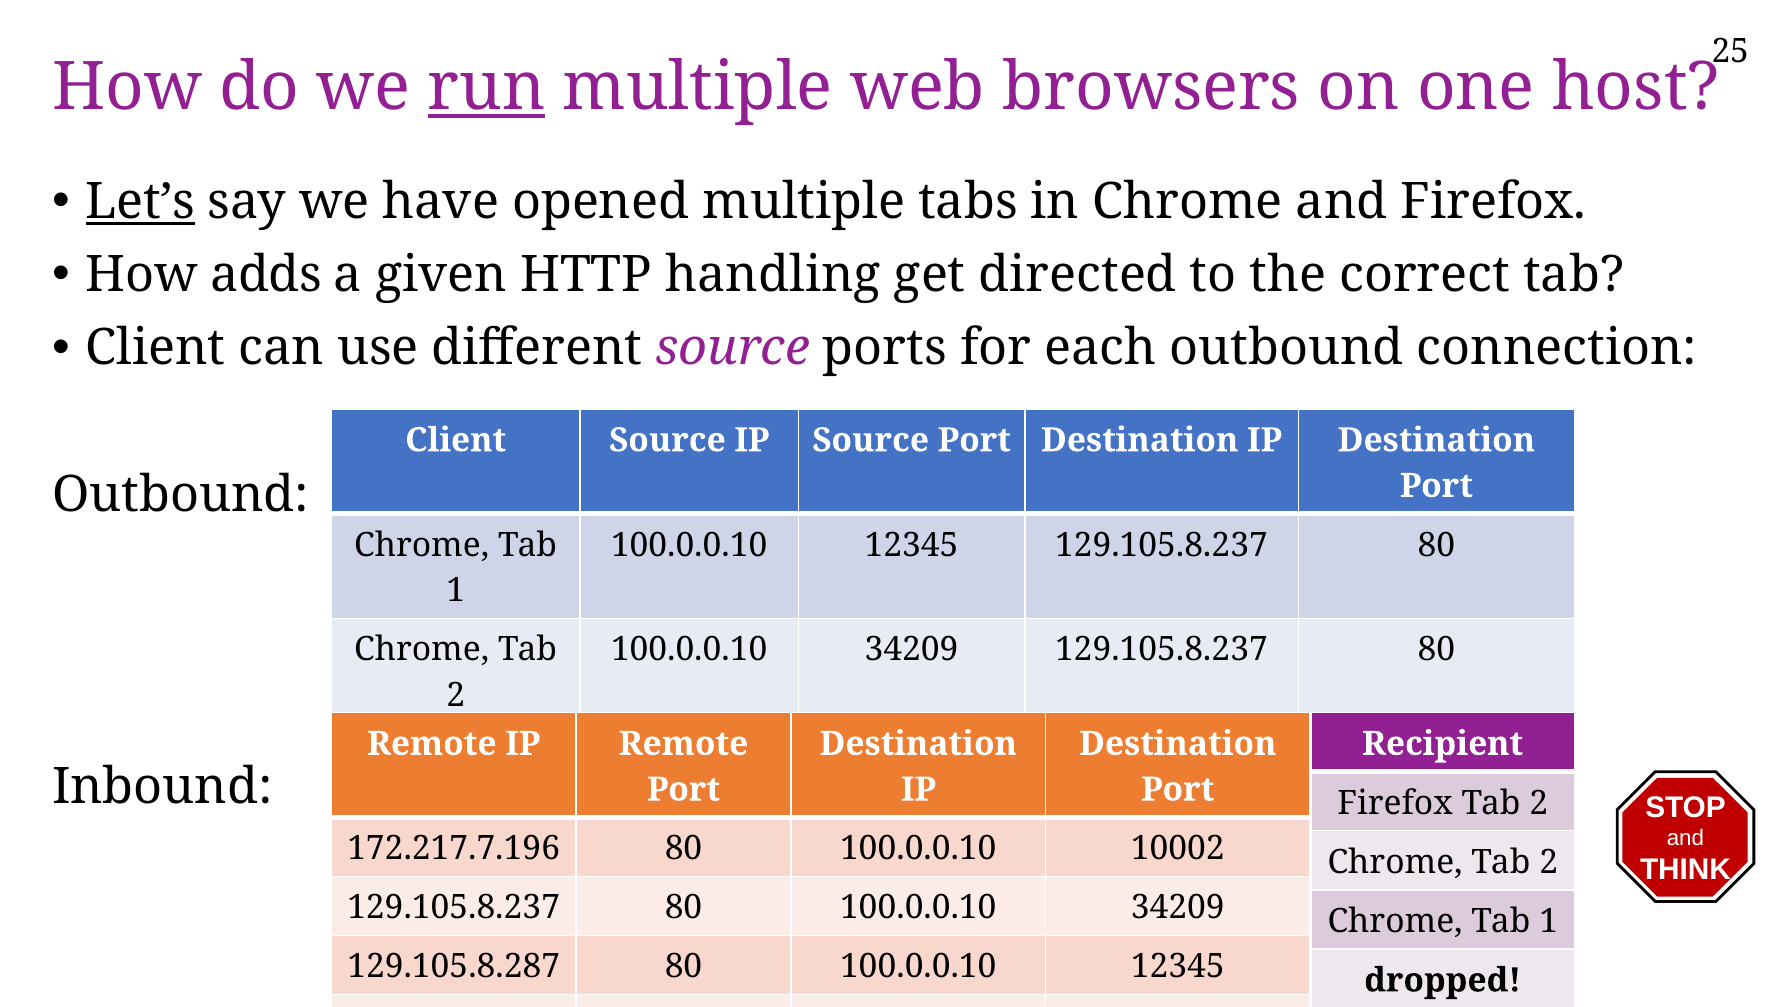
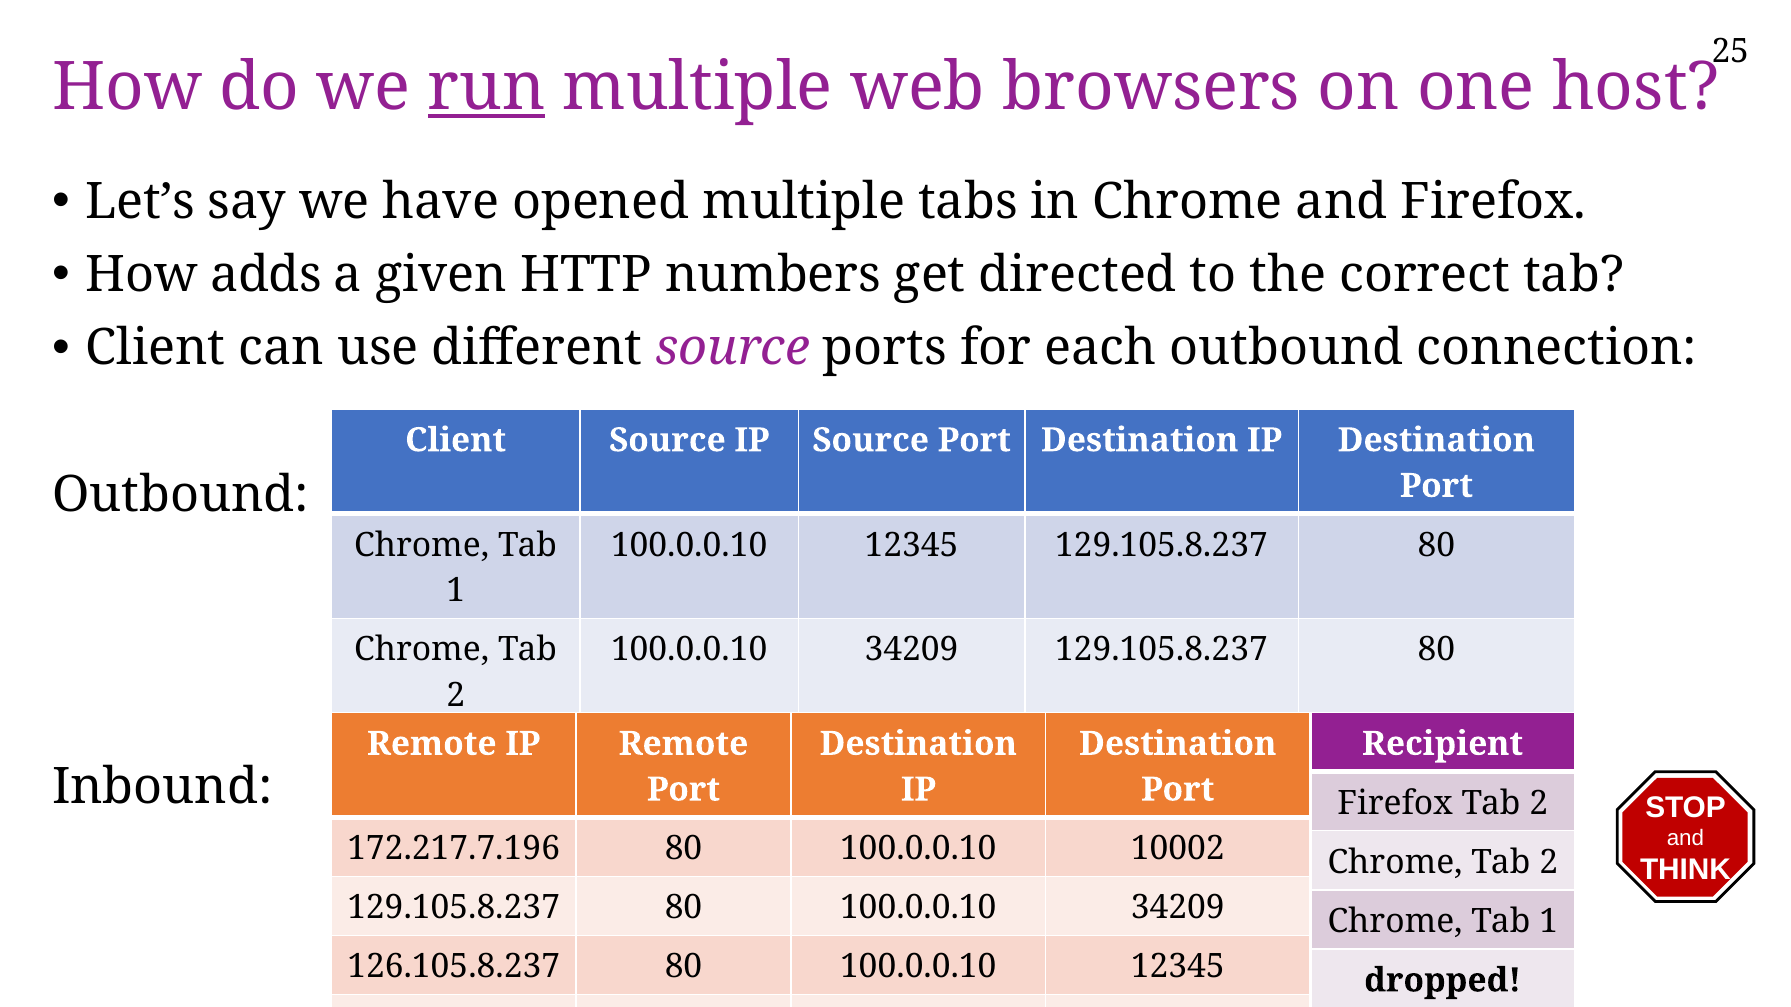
Let’s underline: present -> none (140, 202)
handling: handling -> numbers (773, 275)
129.105.8.287: 129.105.8.287 -> 126.105.8.237 (454, 967)
